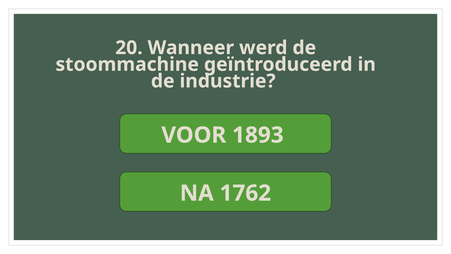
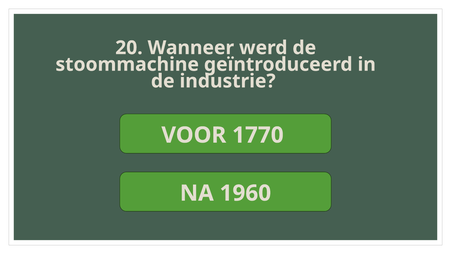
1893: 1893 -> 1770 (258, 135)
1762: 1762 -> 1960 (245, 193)
